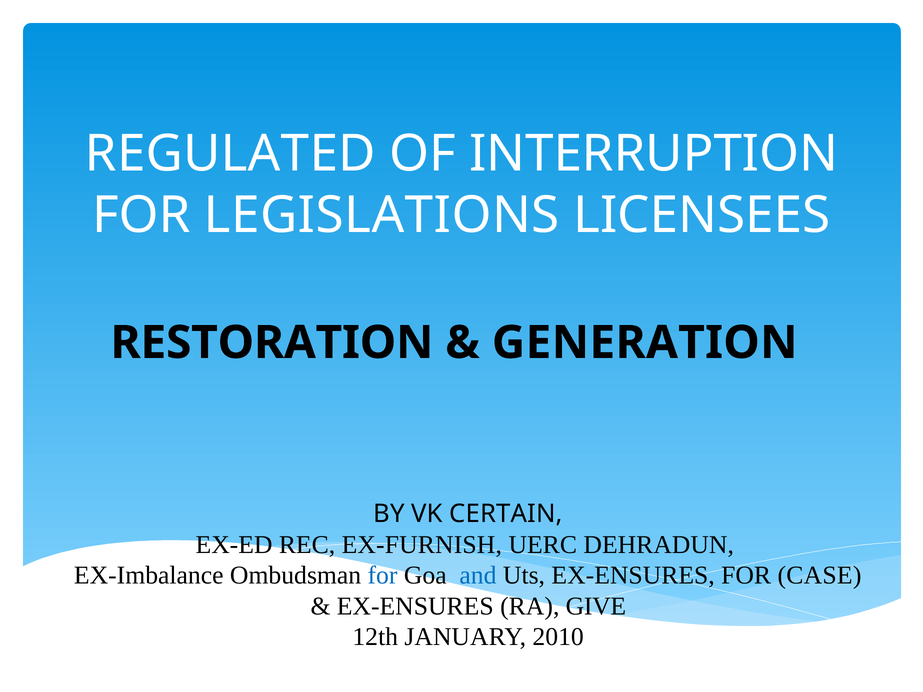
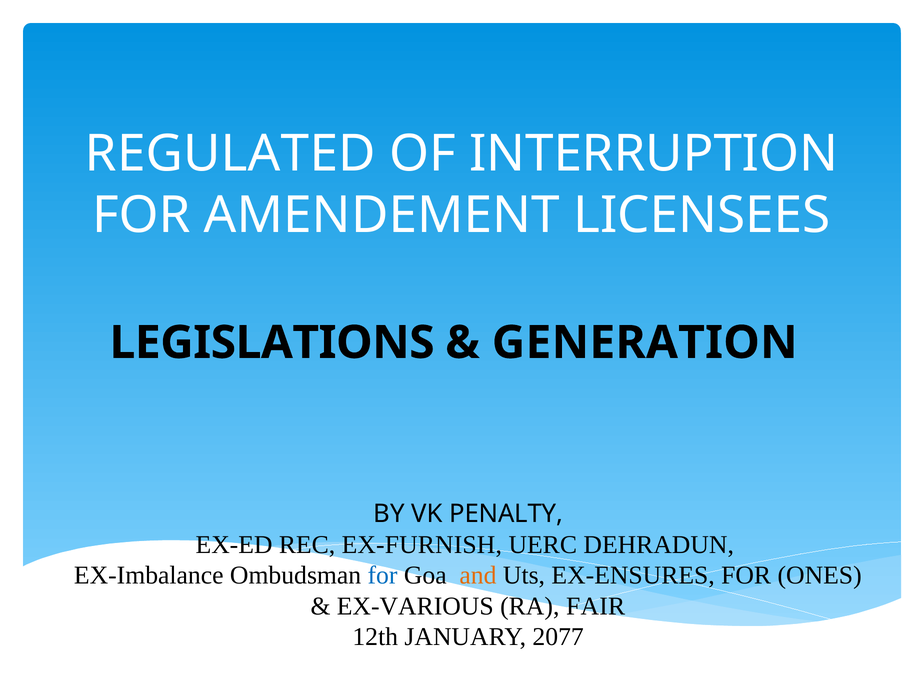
LEGISLATIONS: LEGISLATIONS -> AMENDEMENT (382, 216)
RESTORATION: RESTORATION -> LEGISLATIONS (272, 343)
CERTAIN: CERTAIN -> PENALTY (506, 514)
and colour: blue -> orange (478, 576)
CASE: CASE -> ONES (820, 576)
EX-ENSURES: EX-ENSURES -> EX-VARIOUS (415, 606)
GIVE: GIVE -> FAIR (596, 606)
2010: 2010 -> 2077 (558, 637)
